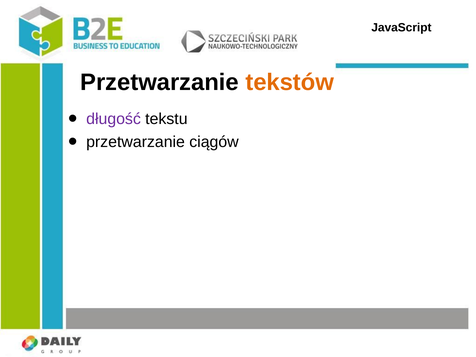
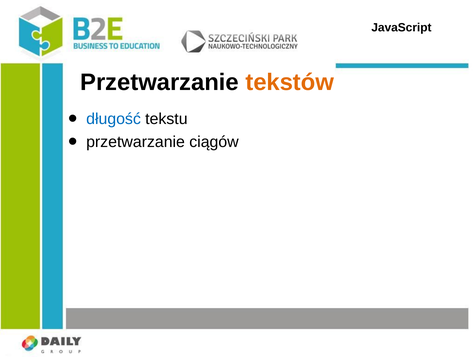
długość colour: purple -> blue (114, 119)
